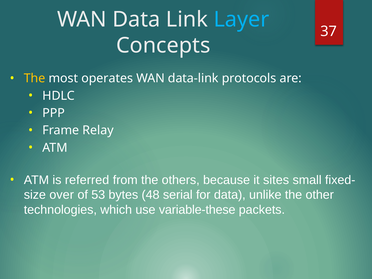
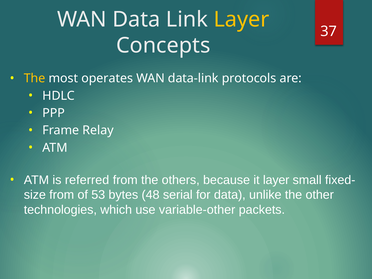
Layer colour: light blue -> yellow (241, 20)
it sites: sites -> layer (276, 180)
over: over -> from (62, 195)
variable-these: variable-these -> variable-other (197, 210)
